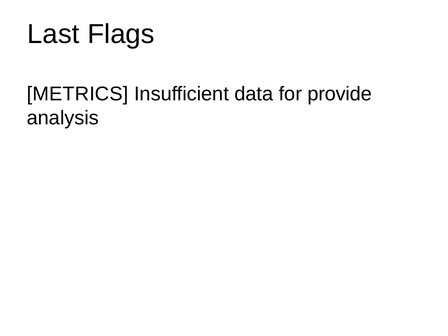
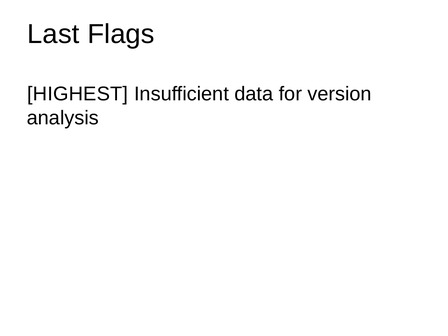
METRICS: METRICS -> HIGHEST (78, 94)
provide: provide -> version (340, 94)
